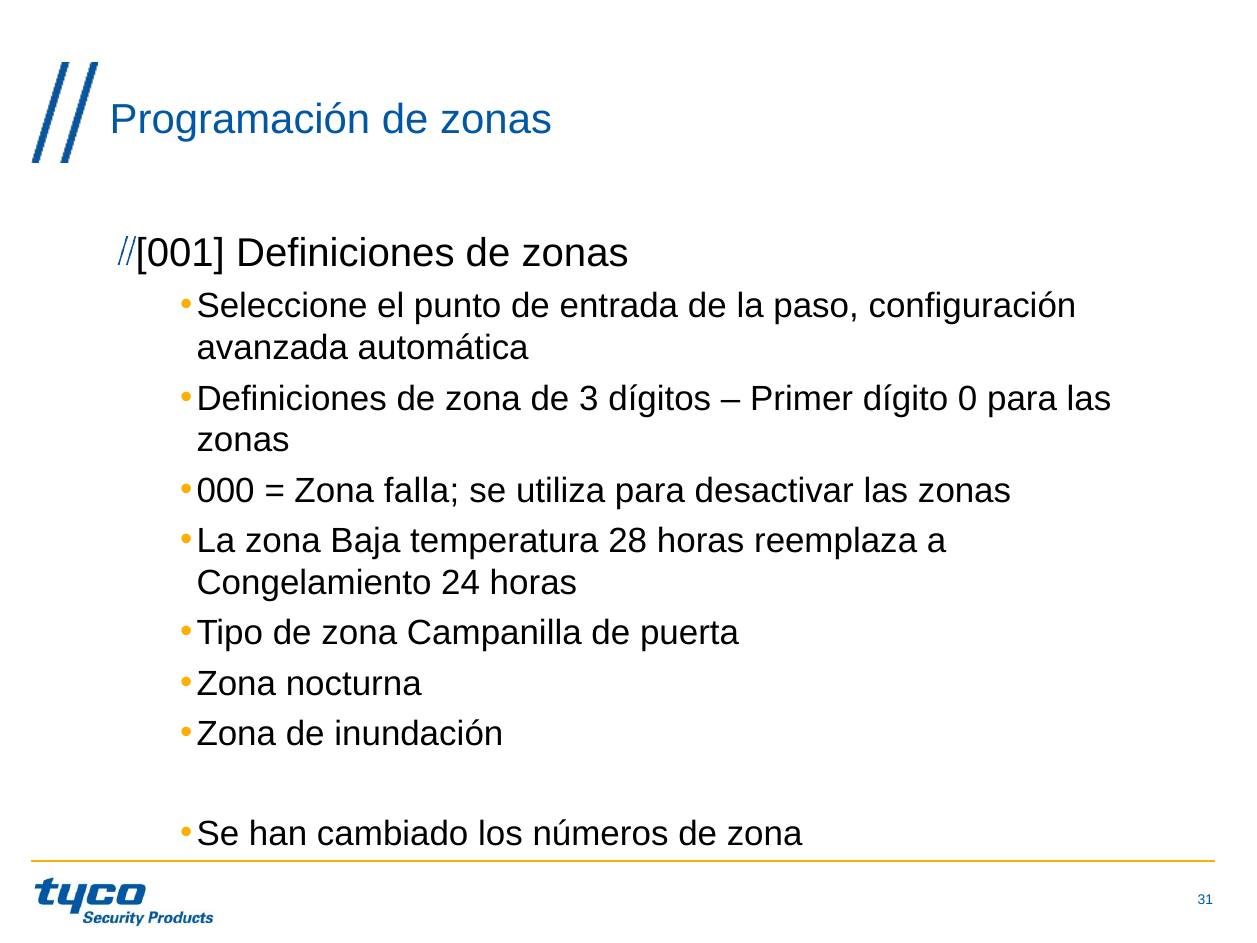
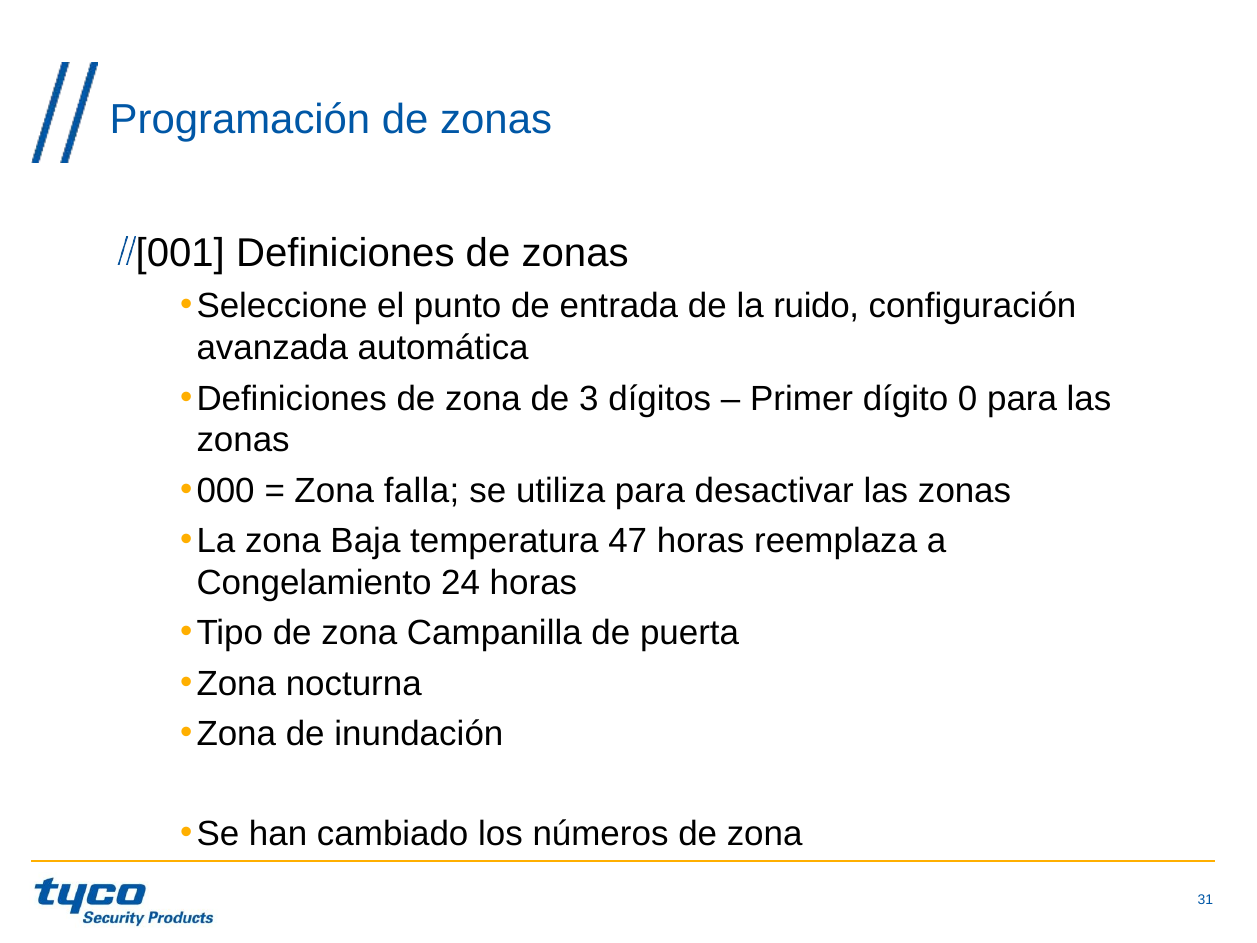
paso: paso -> ruido (816, 306)
28: 28 -> 47 (628, 541)
